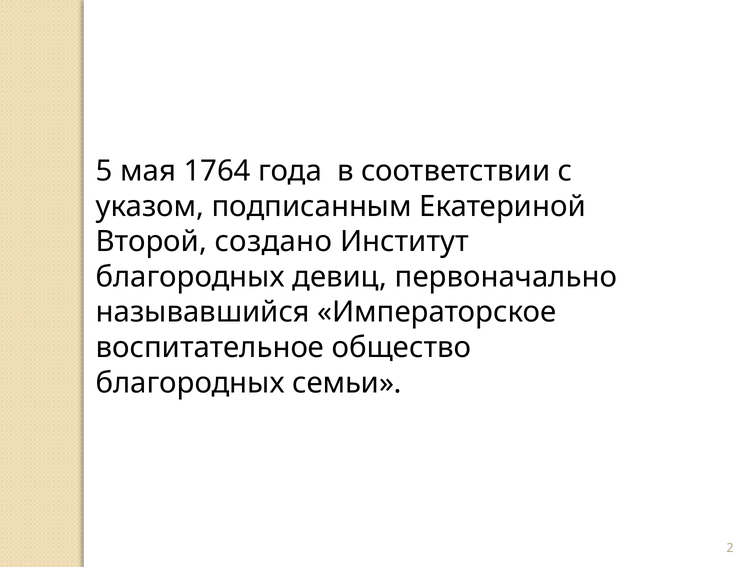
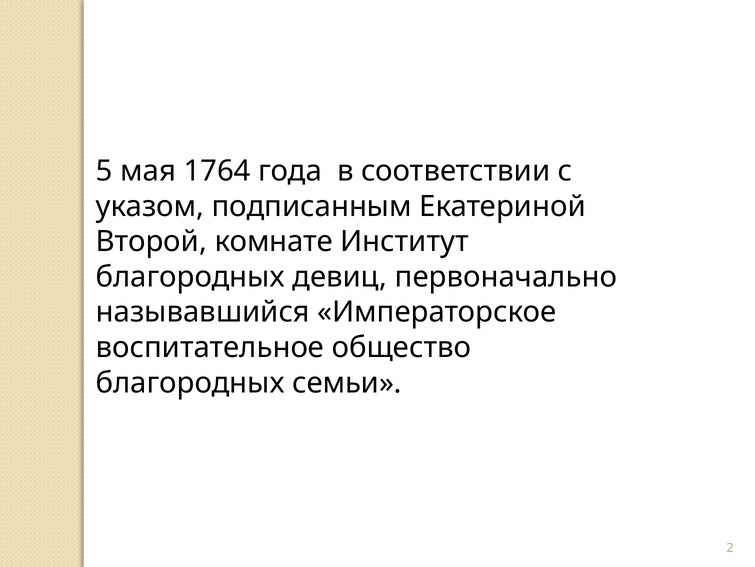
создано: создано -> комнате (274, 241)
